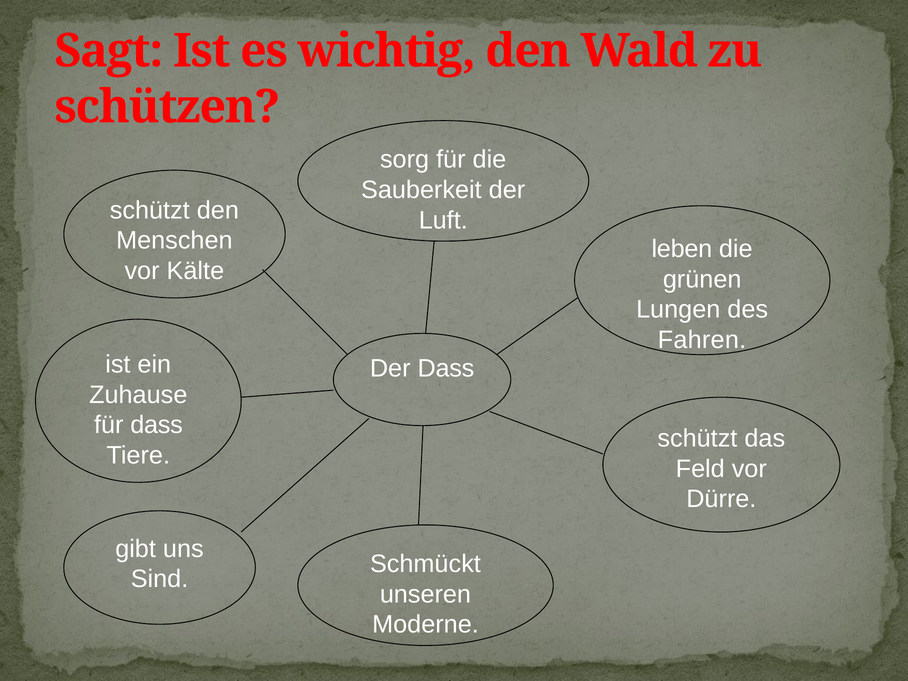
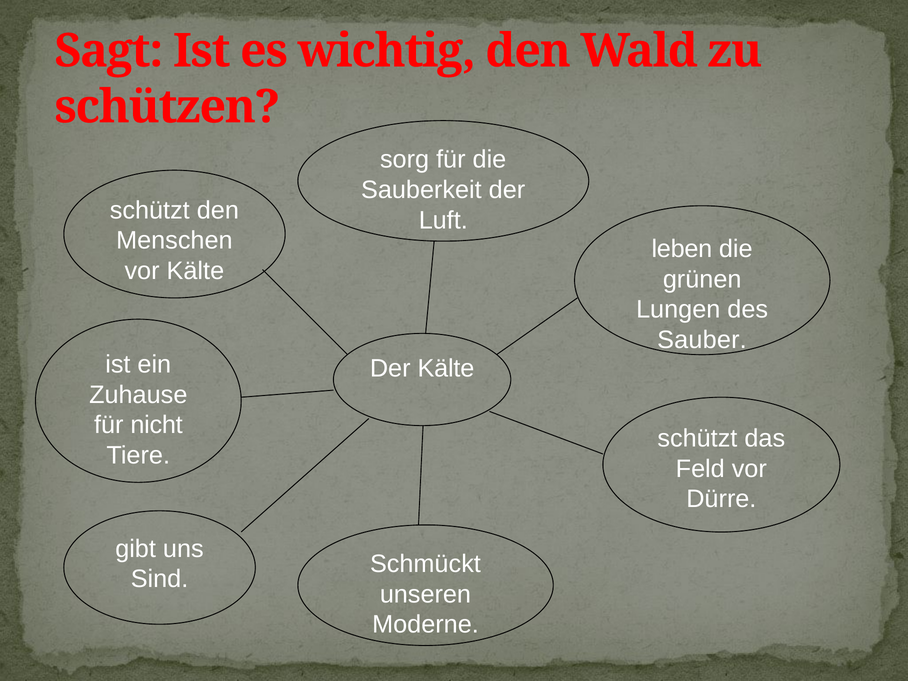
Fahren: Fahren -> Sauber (702, 340)
Der Dass: Dass -> Kälte (446, 368)
für dass: dass -> nicht (157, 425)
